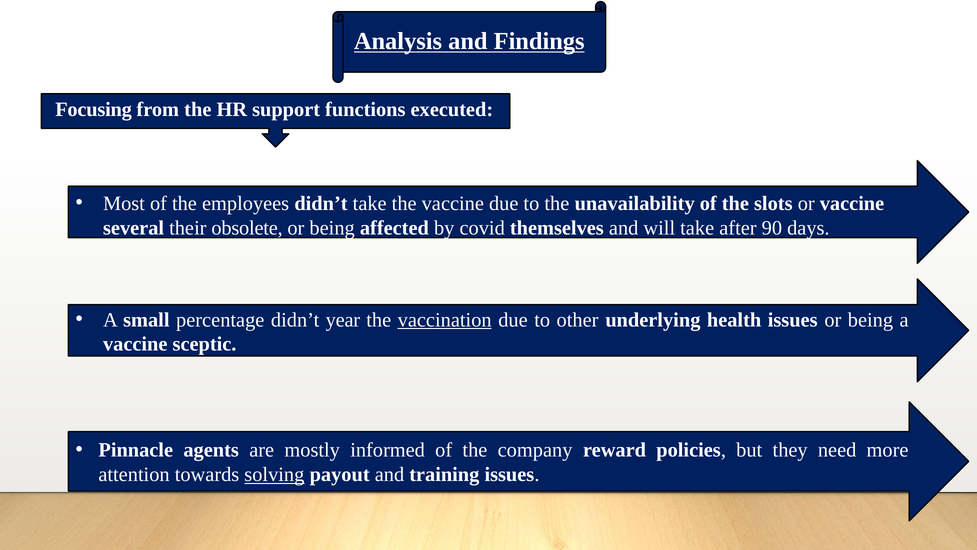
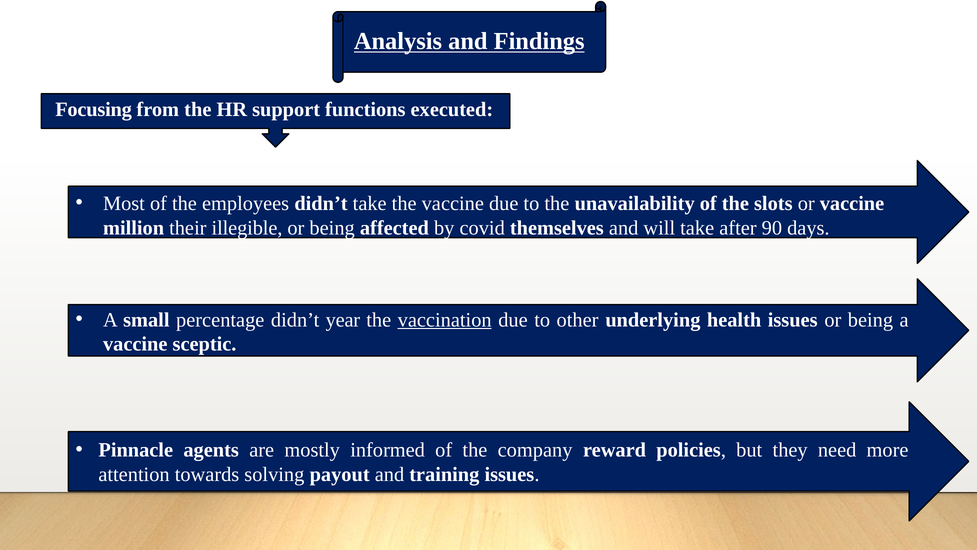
several: several -> million (134, 228)
obsolete: obsolete -> illegible (247, 228)
solving underline: present -> none (274, 474)
